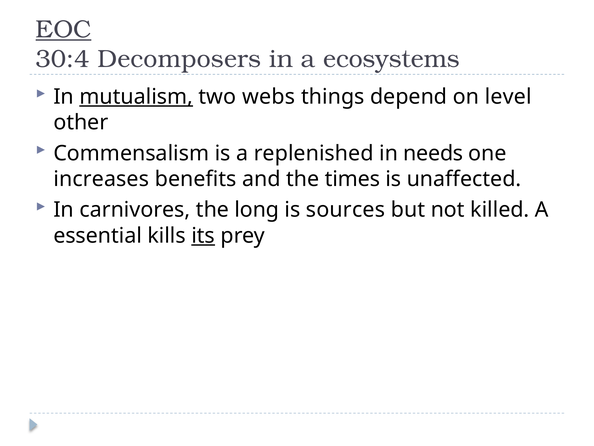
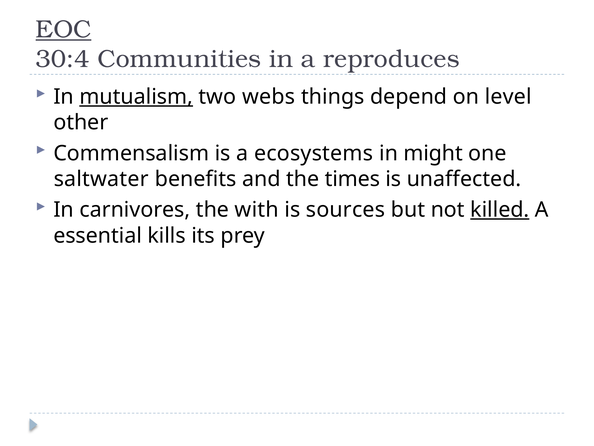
Decomposers: Decomposers -> Communities (179, 59)
ecosystems: ecosystems -> reproduces (391, 59)
replenished: replenished -> ecosystems (314, 153)
needs: needs -> might (433, 153)
increases: increases -> saltwater (101, 179)
long: long -> with (257, 210)
killed underline: none -> present (500, 210)
its underline: present -> none (203, 235)
